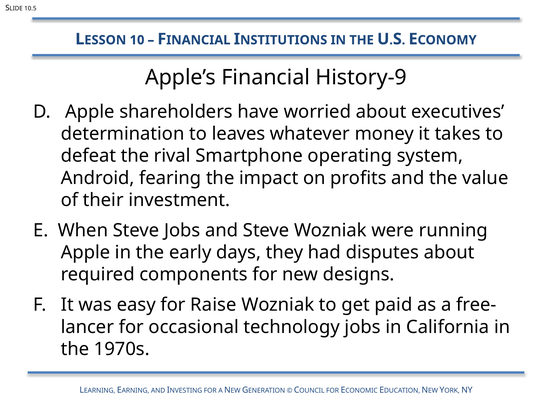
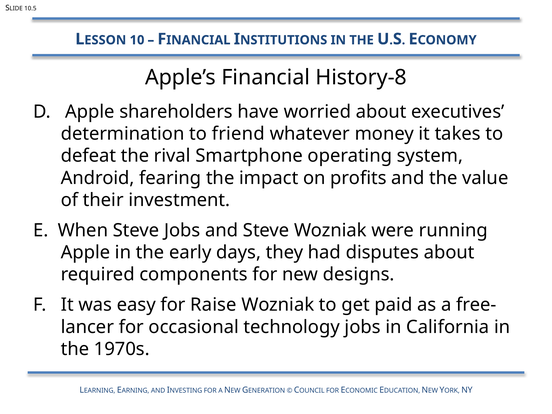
History-9: History-9 -> History-8 (361, 77)
leaves: leaves -> friend (238, 134)
